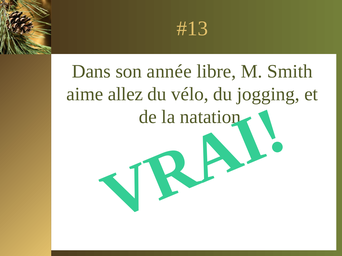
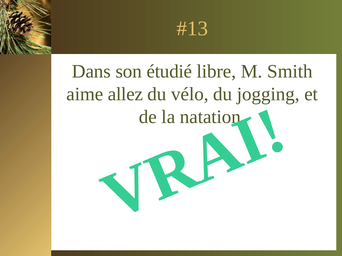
année: année -> étudié (169, 71)
